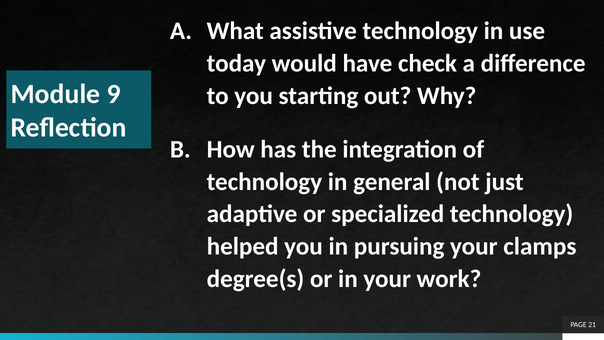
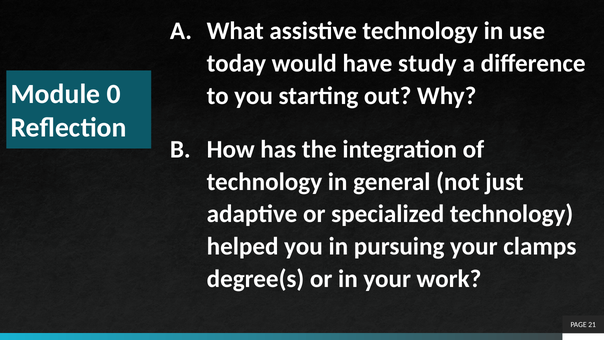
check: check -> study (427, 63)
9: 9 -> 0 (114, 94)
